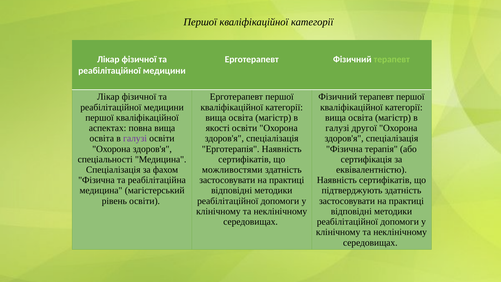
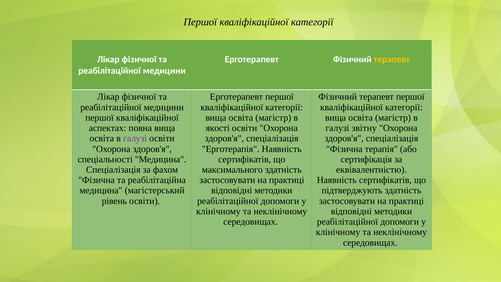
терапевт colour: light green -> yellow (392, 59)
другої: другої -> звітну (364, 128)
можливостями: можливостями -> максимального (232, 170)
